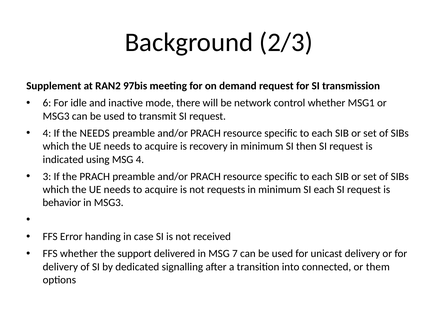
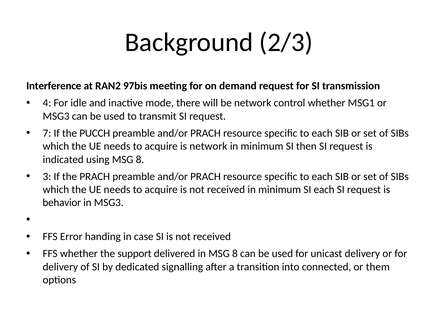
Supplement: Supplement -> Interference (54, 86)
6: 6 -> 4 (47, 103)
4: 4 -> 7 (47, 133)
the NEEDS: NEEDS -> PUCCH (95, 133)
is recovery: recovery -> network (208, 147)
using MSG 4: 4 -> 8 (140, 160)
acquire is not requests: requests -> received (226, 190)
in MSG 7: 7 -> 8 (235, 254)
